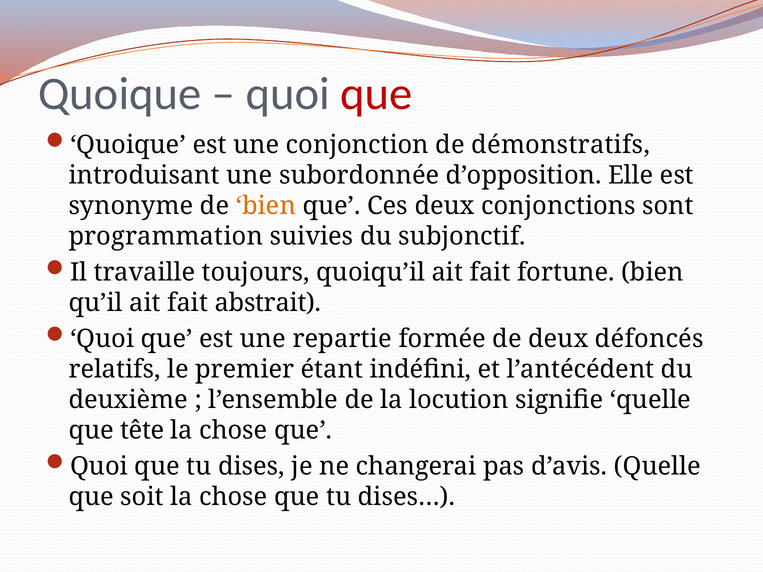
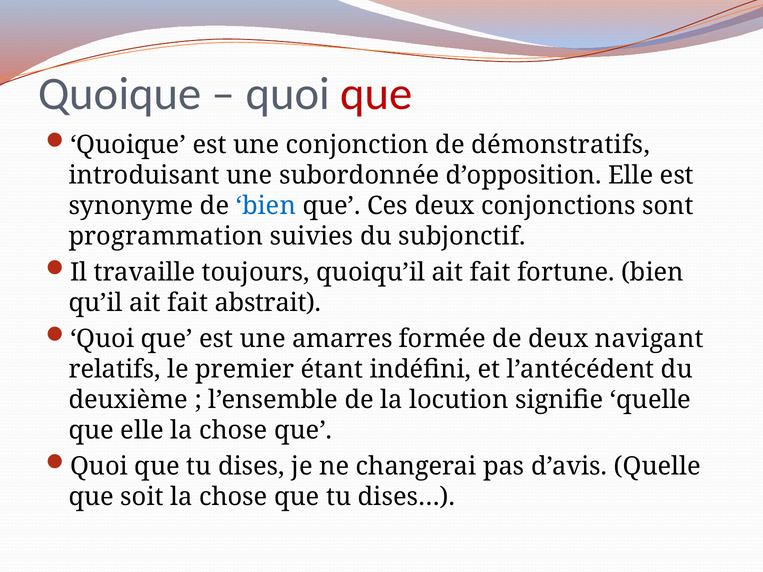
bien colour: orange -> blue (266, 206)
repartie: repartie -> amarres (342, 339)
défoncés: défoncés -> navigant (649, 339)
que tête: tête -> elle (142, 430)
